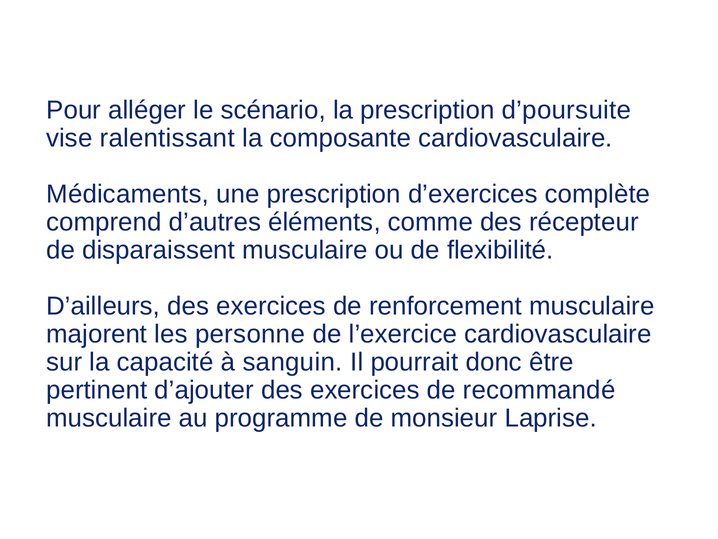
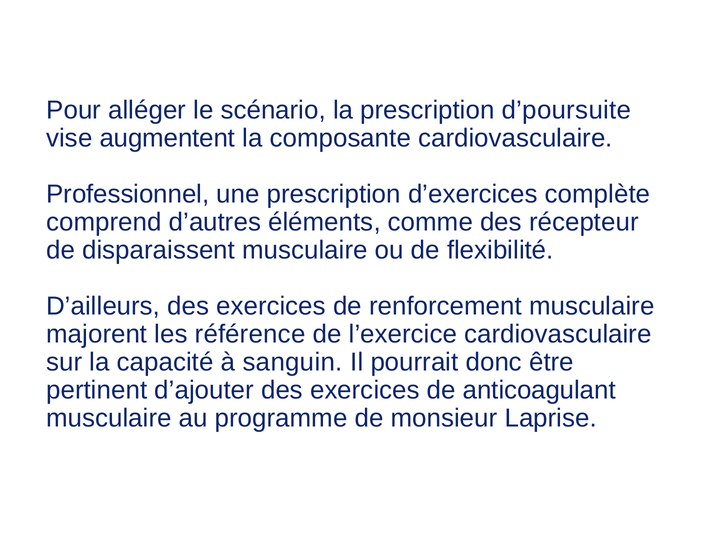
ralentissant: ralentissant -> augmentent (167, 138)
Médicaments: Médicaments -> Professionnel (128, 194)
personne: personne -> référence (250, 334)
recommandé: recommandé -> anticoagulant (539, 390)
